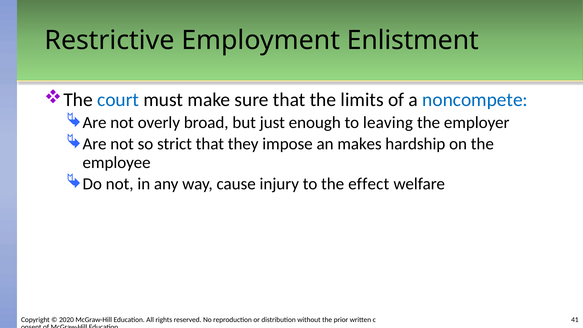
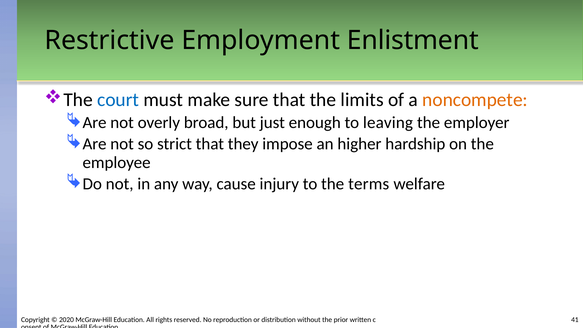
noncompete colour: blue -> orange (475, 100)
makes: makes -> higher (359, 144)
effect: effect -> terms (369, 184)
